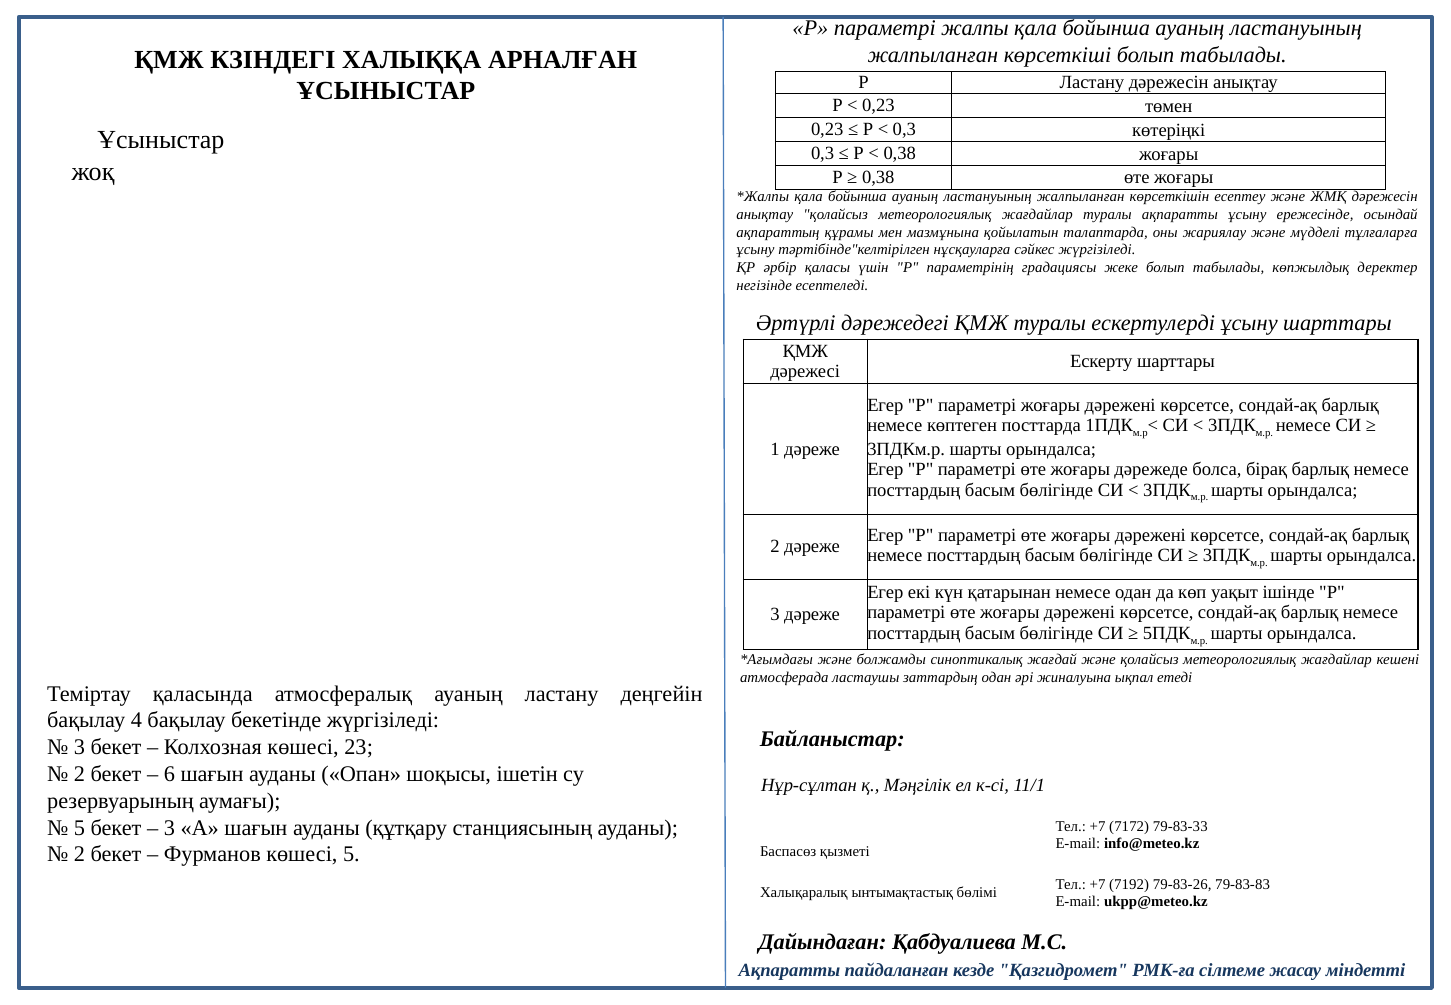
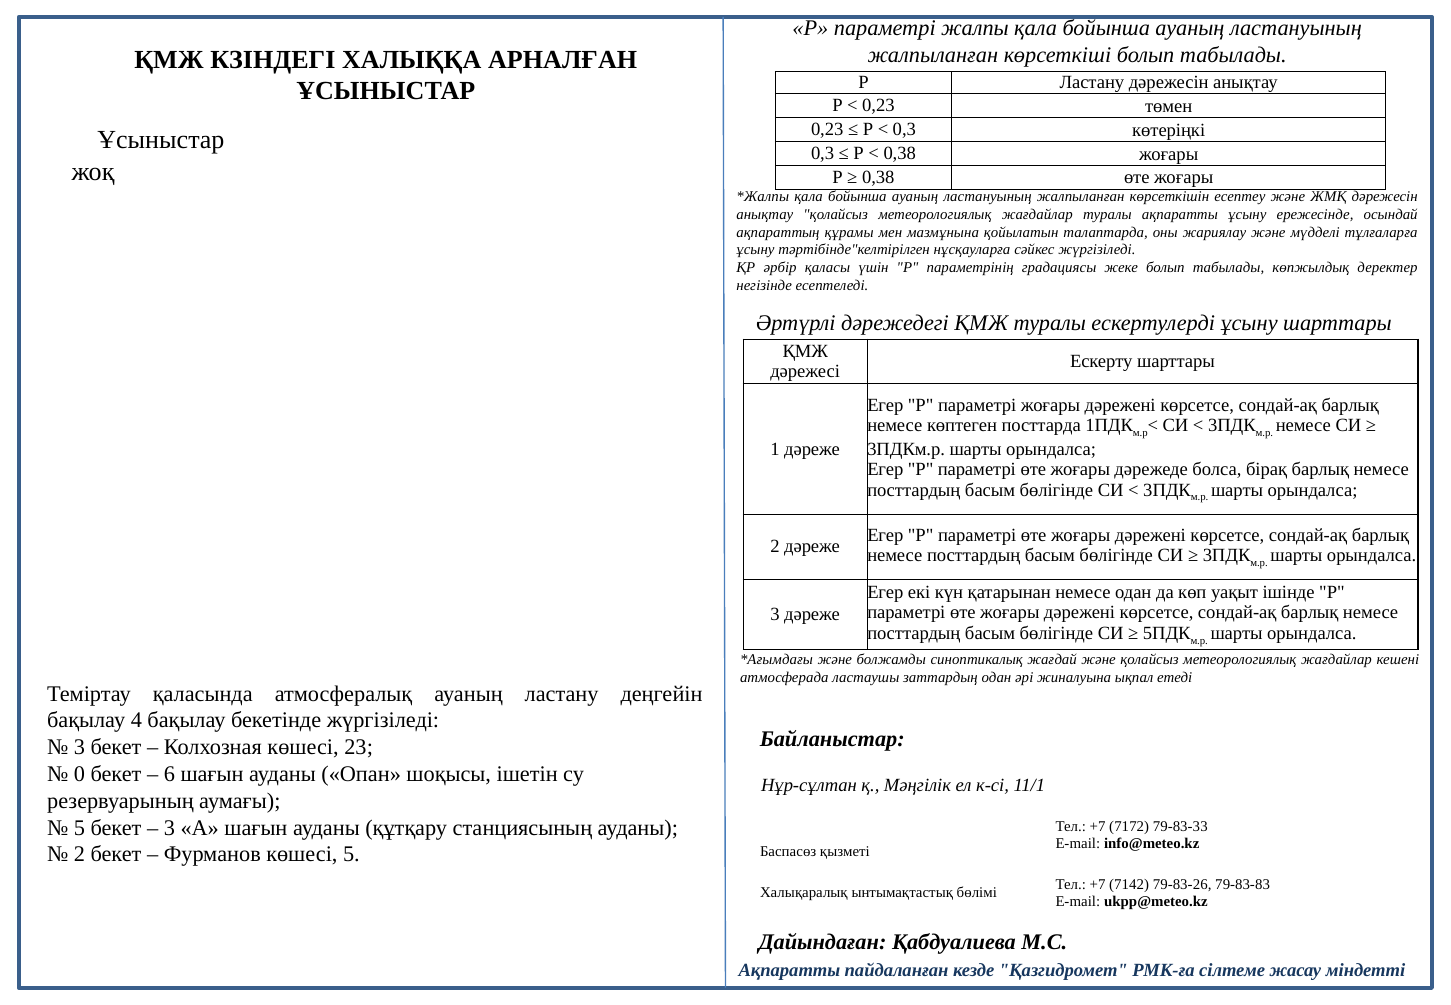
2: 2 -> 0 (80, 774)
7192: 7192 -> 7142 (1129, 884)
